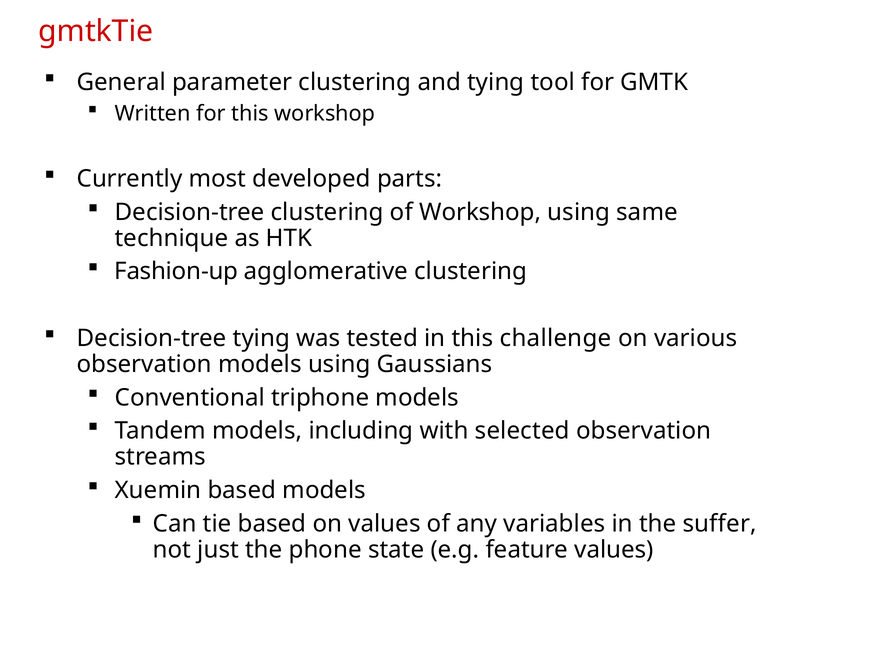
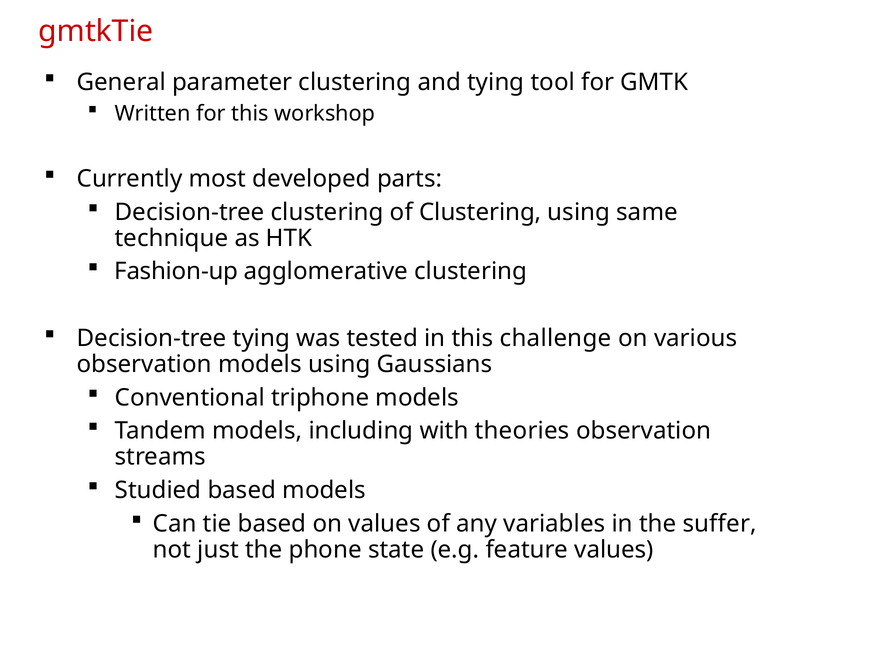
of Workshop: Workshop -> Clustering (480, 212)
selected: selected -> theories (522, 431)
Xuemin: Xuemin -> Studied (158, 490)
